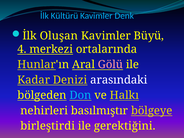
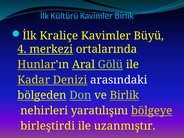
Kavimler Denk: Denk -> Birlik (124, 16)
Oluşan: Oluşan -> Kraliçe (59, 36)
Gölü colour: pink -> light green (110, 65)
Don colour: light blue -> light green (80, 95)
ve Halkı: Halkı -> Birlik (124, 95)
basılmıştır: basılmıştır -> yaratılışını (99, 111)
gerektiğini: gerektiğini -> uzanmıştır (125, 126)
